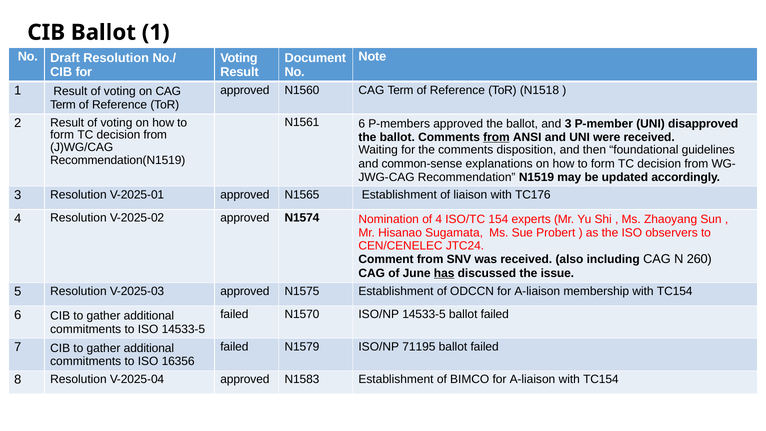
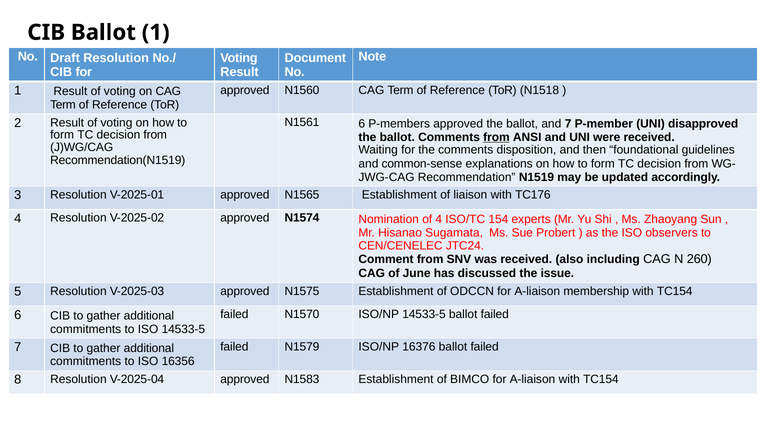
and 3: 3 -> 7 (568, 124)
has underline: present -> none (444, 273)
71195: 71195 -> 16376 (419, 347)
